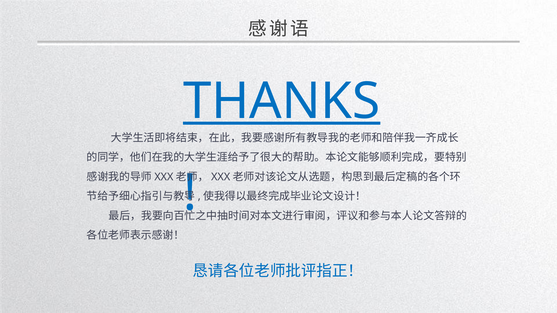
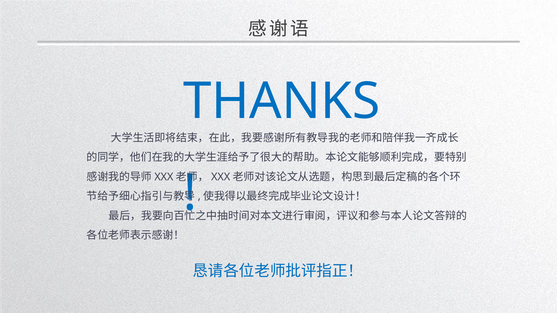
THANKS underline: present -> none (282, 101)
